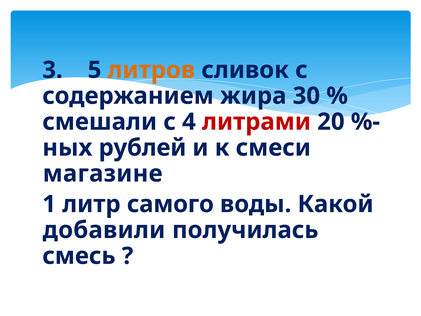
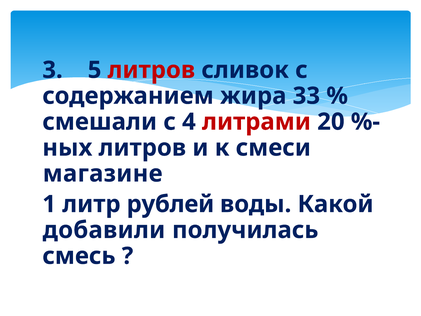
литров colour: orange -> red (151, 70)
30: 30 -> 33 (306, 96)
ных рублей: рублей -> литров (142, 148)
самого: самого -> рублей (170, 204)
